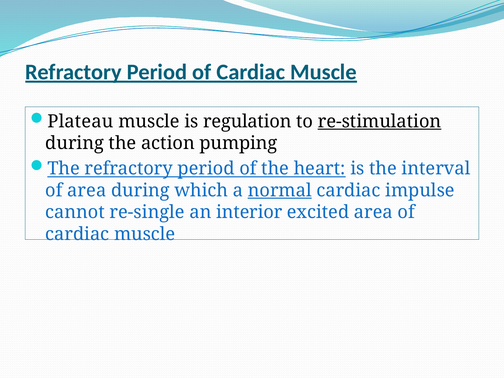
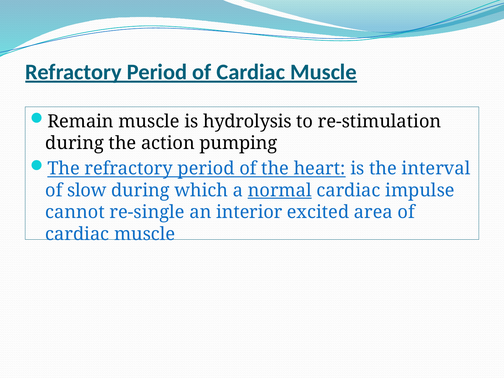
Plateau: Plateau -> Remain (81, 121)
regulation: regulation -> hydrolysis (247, 121)
re-stimulation underline: present -> none (380, 121)
of area: area -> slow (87, 190)
